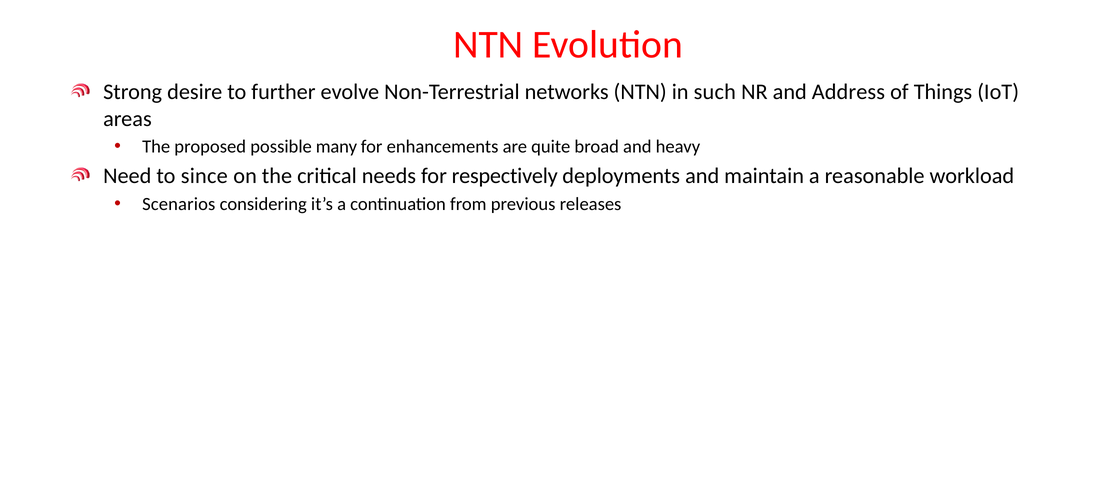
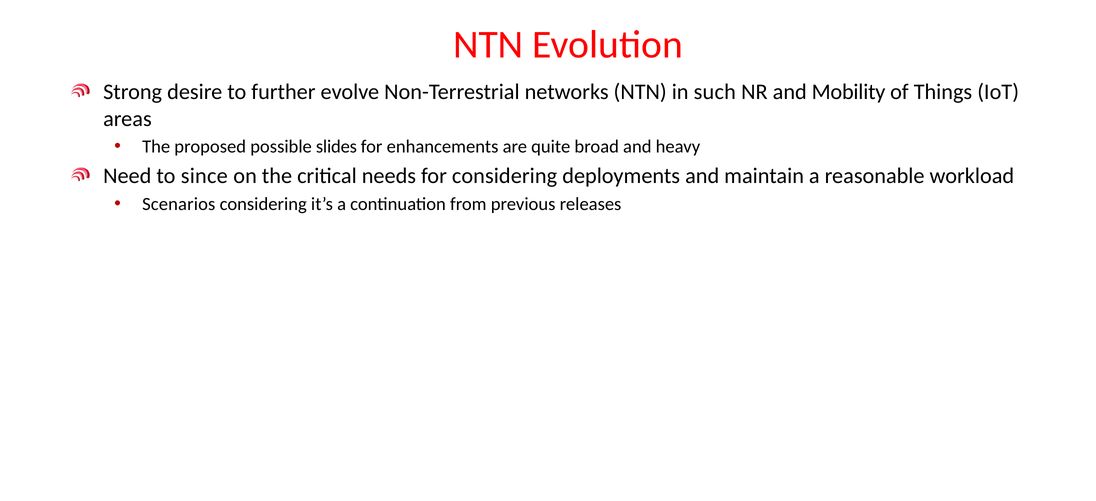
Address: Address -> Mobility (849, 92)
many: many -> slides (336, 147)
for respectively: respectively -> considering (505, 176)
